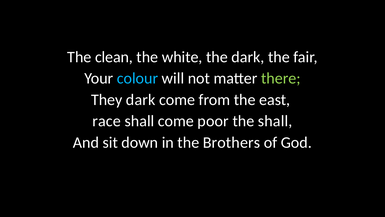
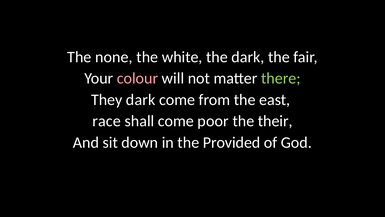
clean: clean -> none (114, 57)
colour colour: light blue -> pink (138, 78)
the shall: shall -> their (275, 121)
Brothers: Brothers -> Provided (232, 142)
